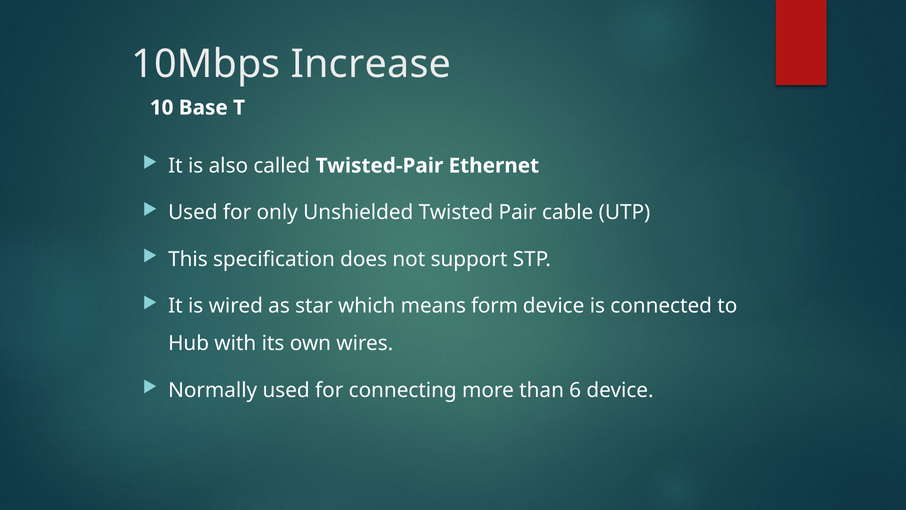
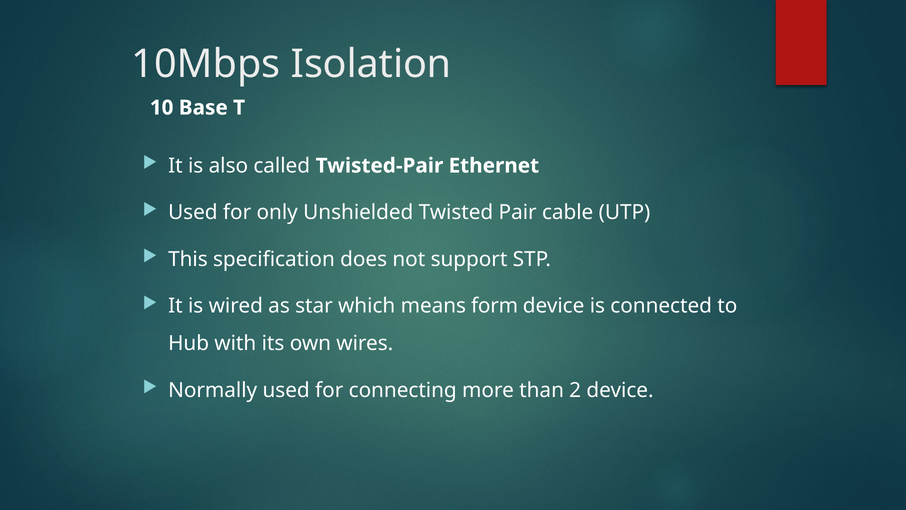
Increase: Increase -> Isolation (371, 64)
6: 6 -> 2 (575, 390)
